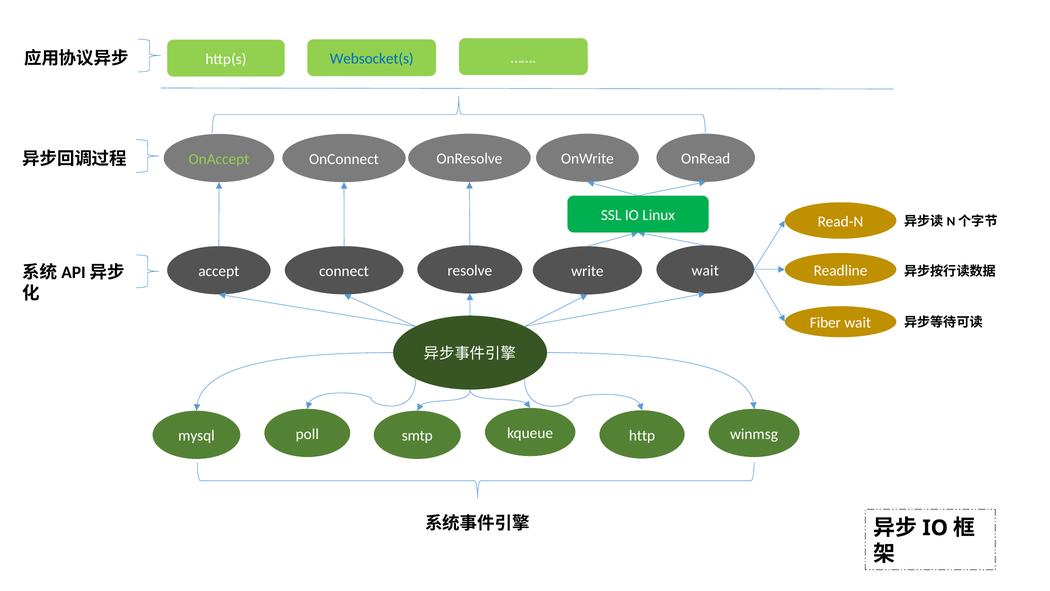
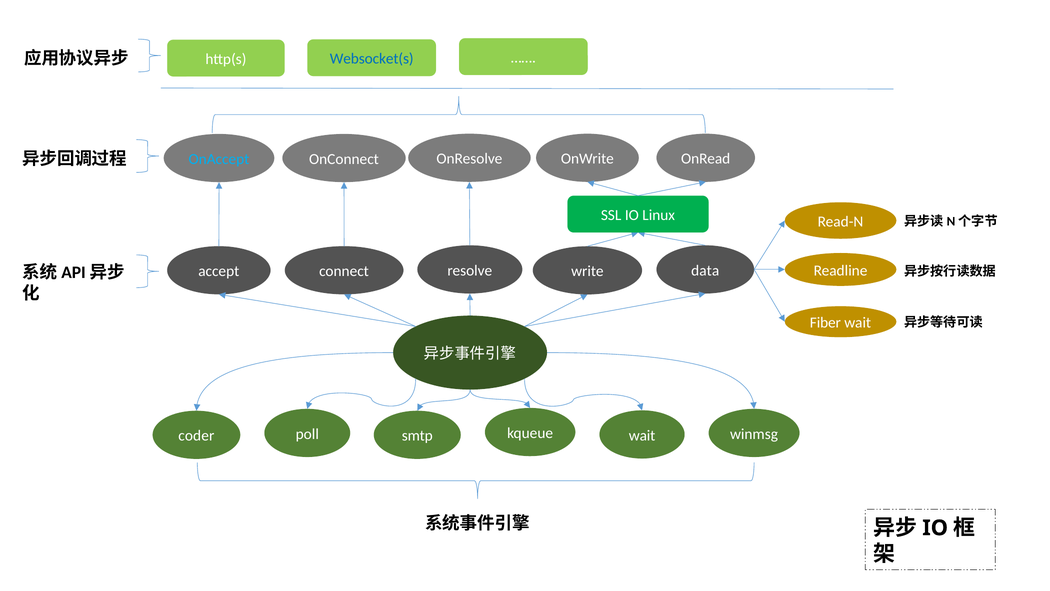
OnAccept colour: light green -> light blue (219, 159)
write wait: wait -> data (705, 270)
mysql: mysql -> coder (196, 436)
kqueue http: http -> wait (642, 435)
